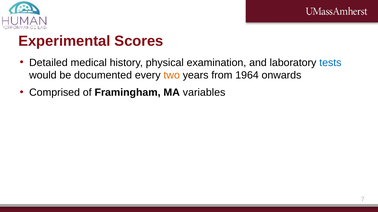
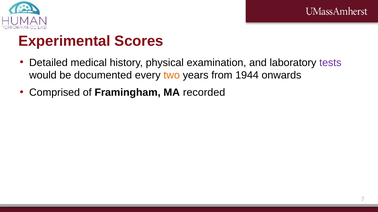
tests colour: blue -> purple (330, 63)
1964: 1964 -> 1944 (247, 75)
variables: variables -> recorded (204, 93)
